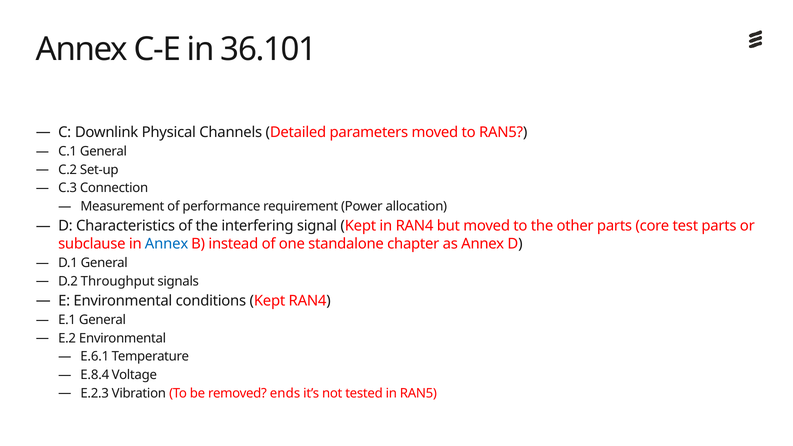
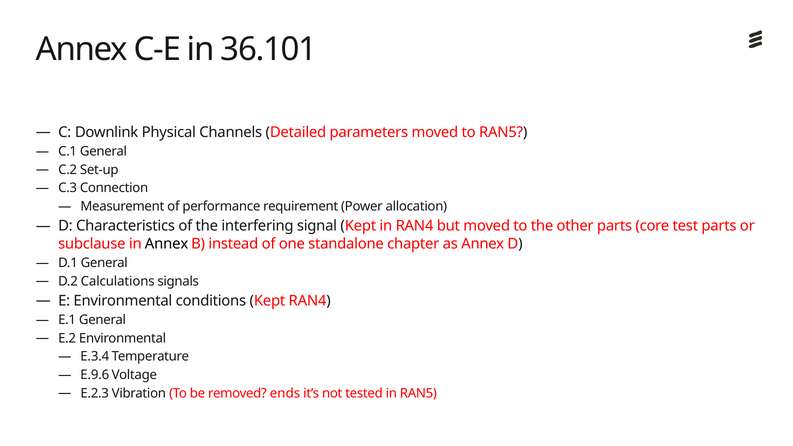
Annex colour: blue -> black (167, 244)
Throughput: Throughput -> Calculations (118, 281)
E.6.1: E.6.1 -> E.3.4 (95, 357)
E.8.4: E.8.4 -> E.9.6 (95, 375)
